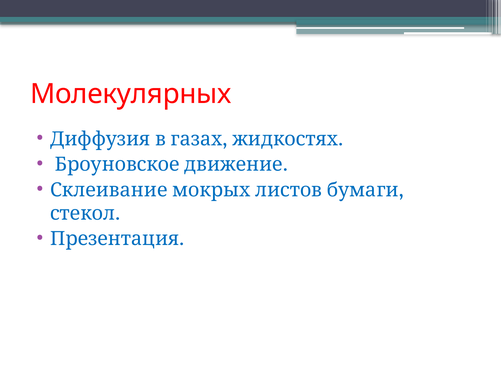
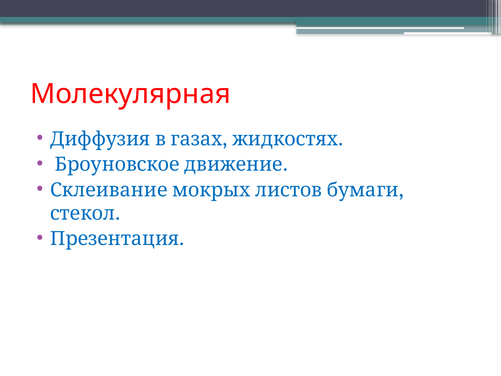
Молекулярных: Молекулярных -> Молекулярная (131, 94)
